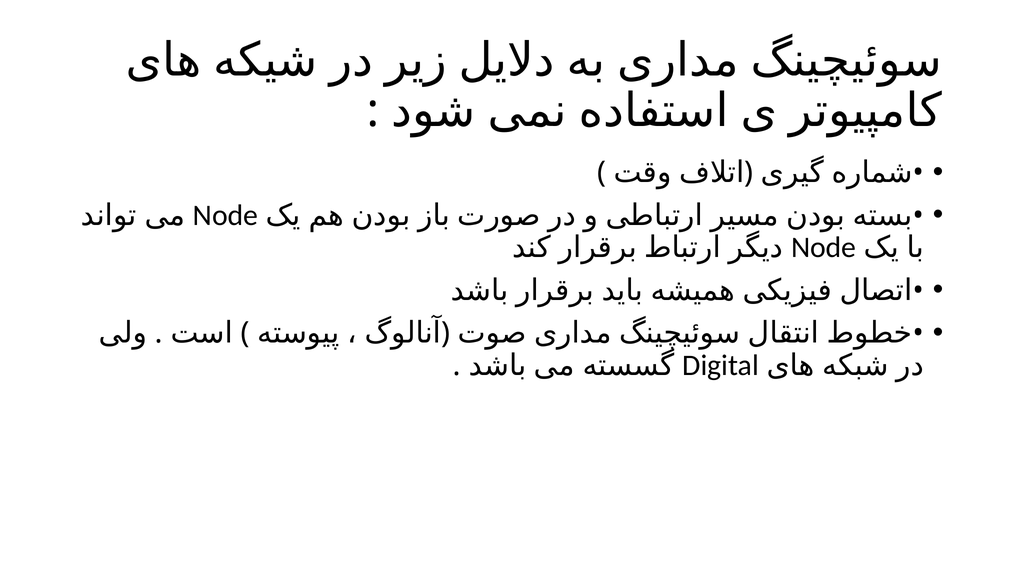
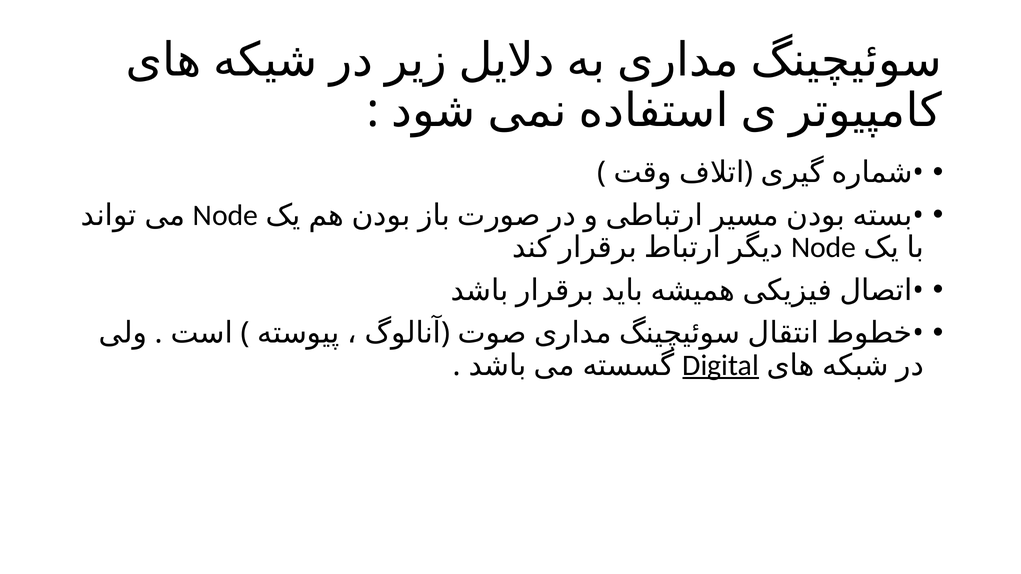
Digital underline: none -> present (721, 365)
